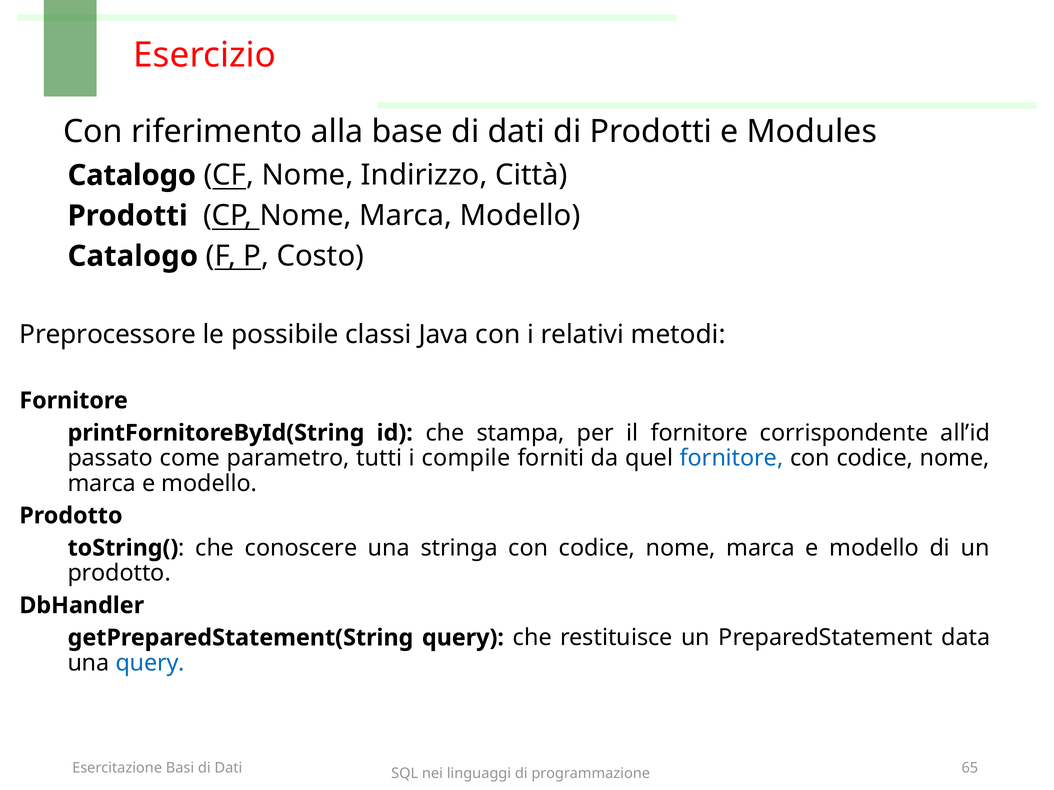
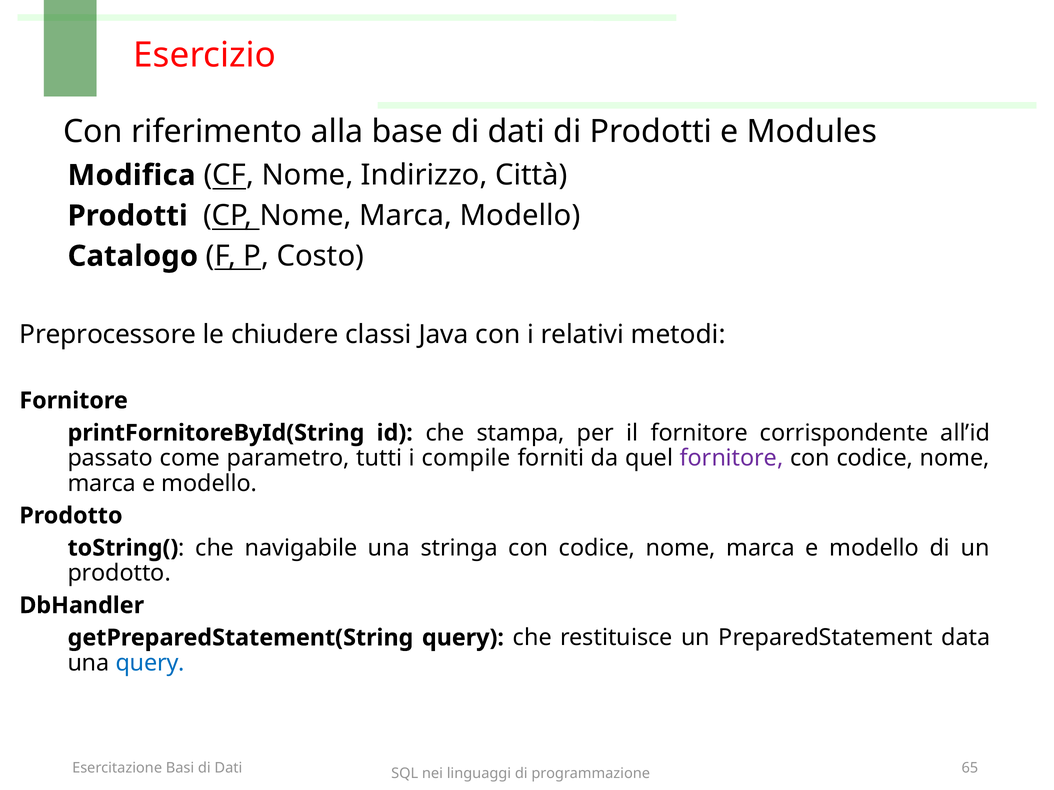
Catalogo: Catalogo -> Modifica (132, 175)
possibile: possibile -> chiudere (285, 335)
fornitore colour: blue -> purple (732, 458)
conoscere: conoscere -> navigabile (301, 548)
